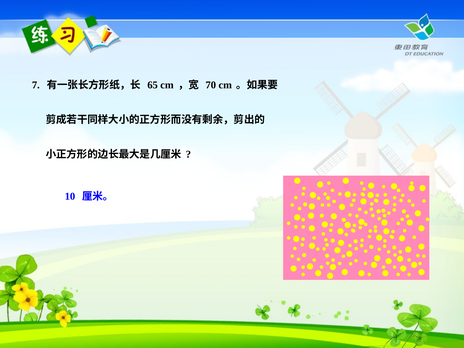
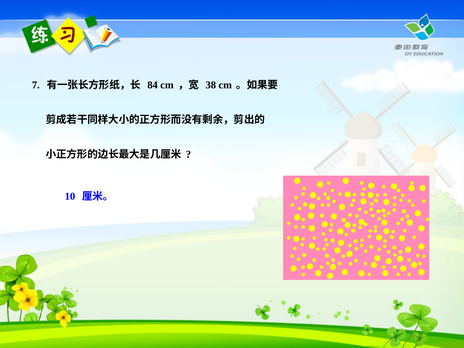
65: 65 -> 84 (153, 85)
70: 70 -> 38 (211, 85)
